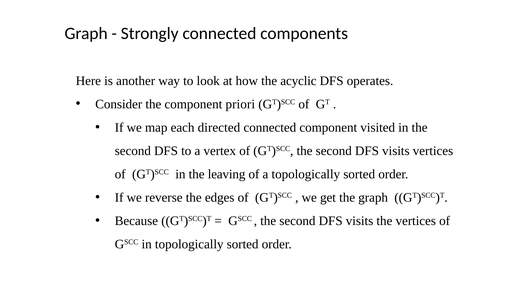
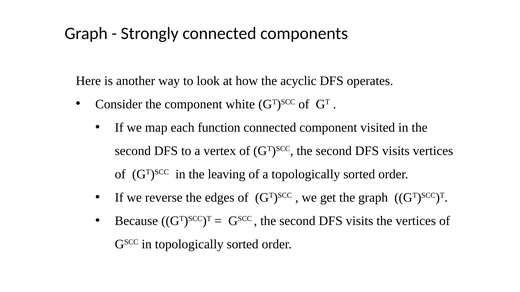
priori: priori -> white (240, 104)
directed: directed -> function (219, 128)
